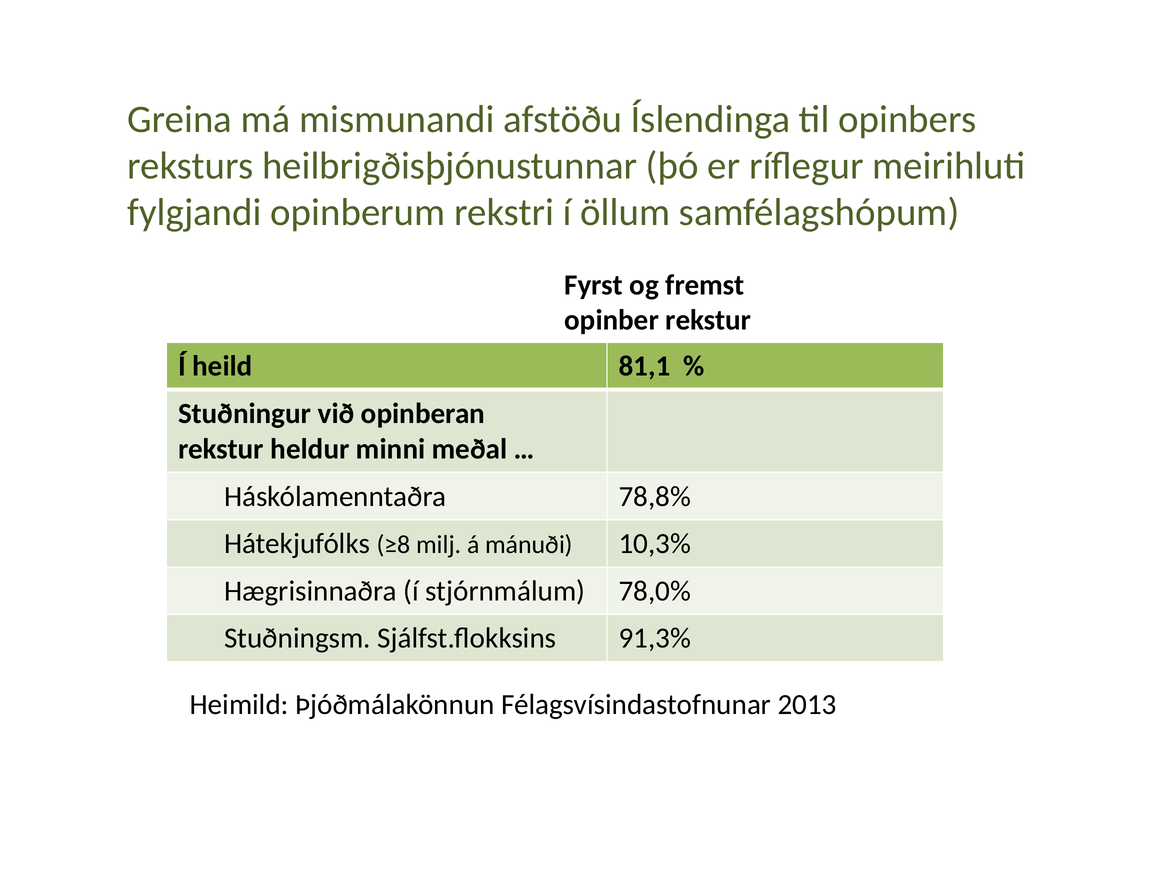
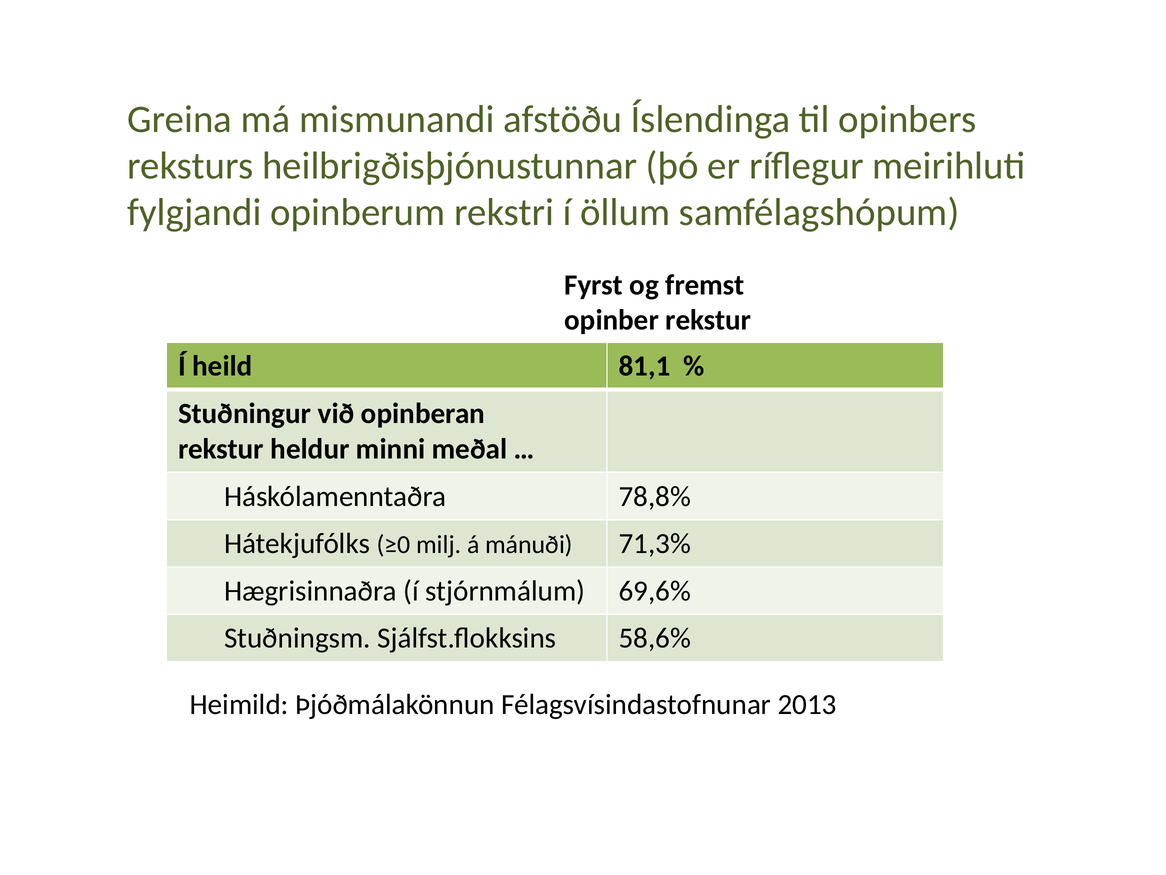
≥8: ≥8 -> ≥0 (394, 544)
10,3%: 10,3% -> 71,3% (655, 543)
78,0%: 78,0% -> 69,6% (655, 591)
91,3%: 91,3% -> 58,6% (655, 638)
